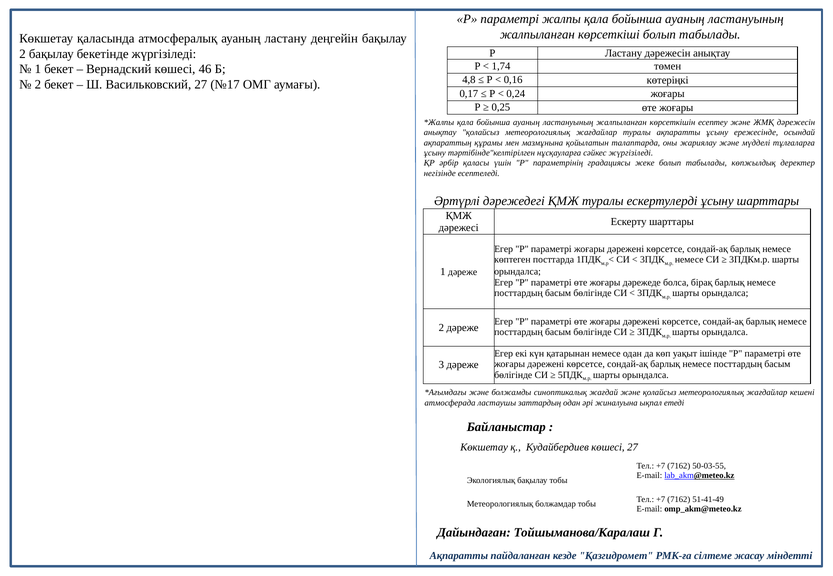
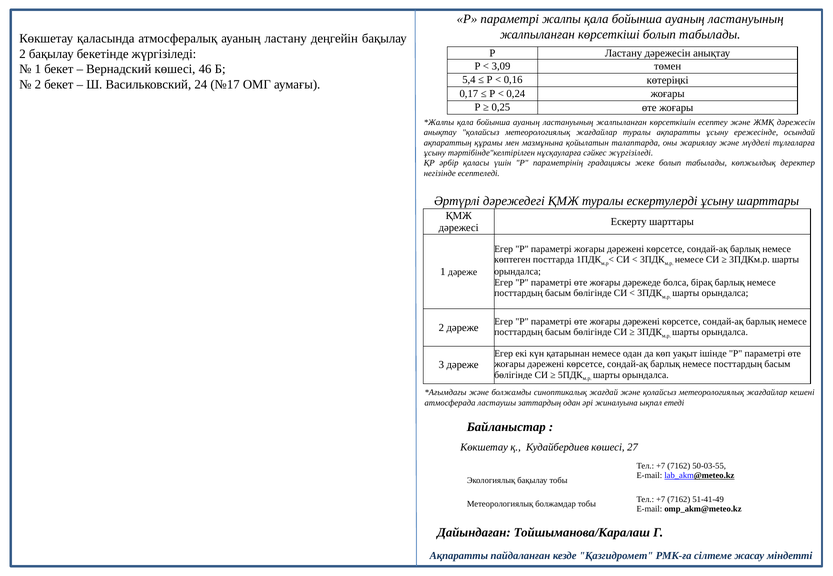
1,74: 1,74 -> 3,09 (501, 66)
4,8: 4,8 -> 5,4 (469, 80)
Васильковский 27: 27 -> 24 (201, 85)
